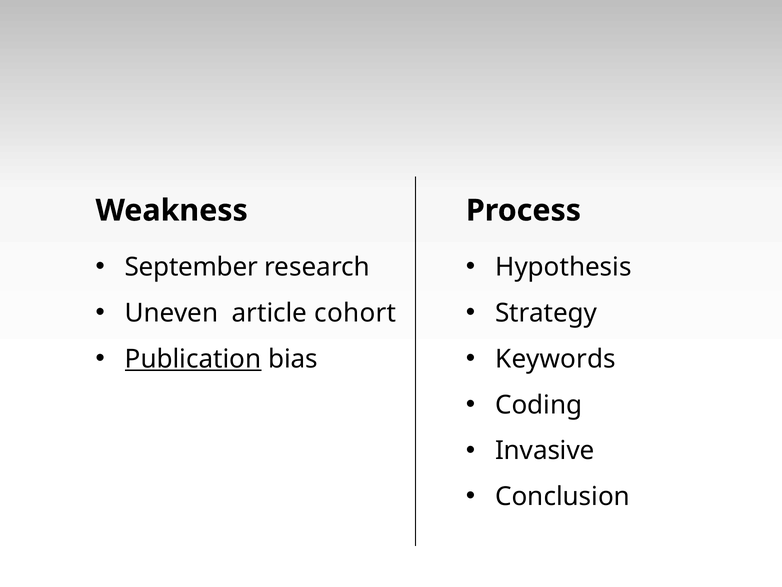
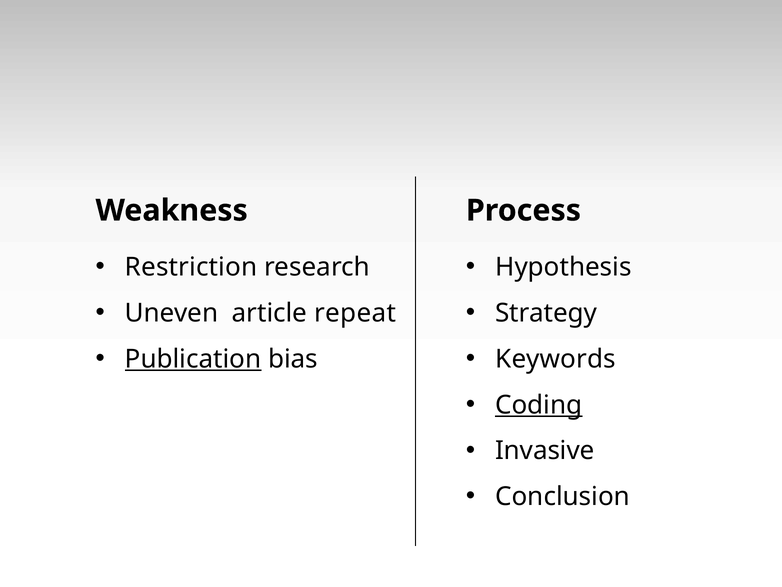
September: September -> Restriction (191, 267)
cohort: cohort -> repeat (355, 313)
Coding underline: none -> present (539, 405)
